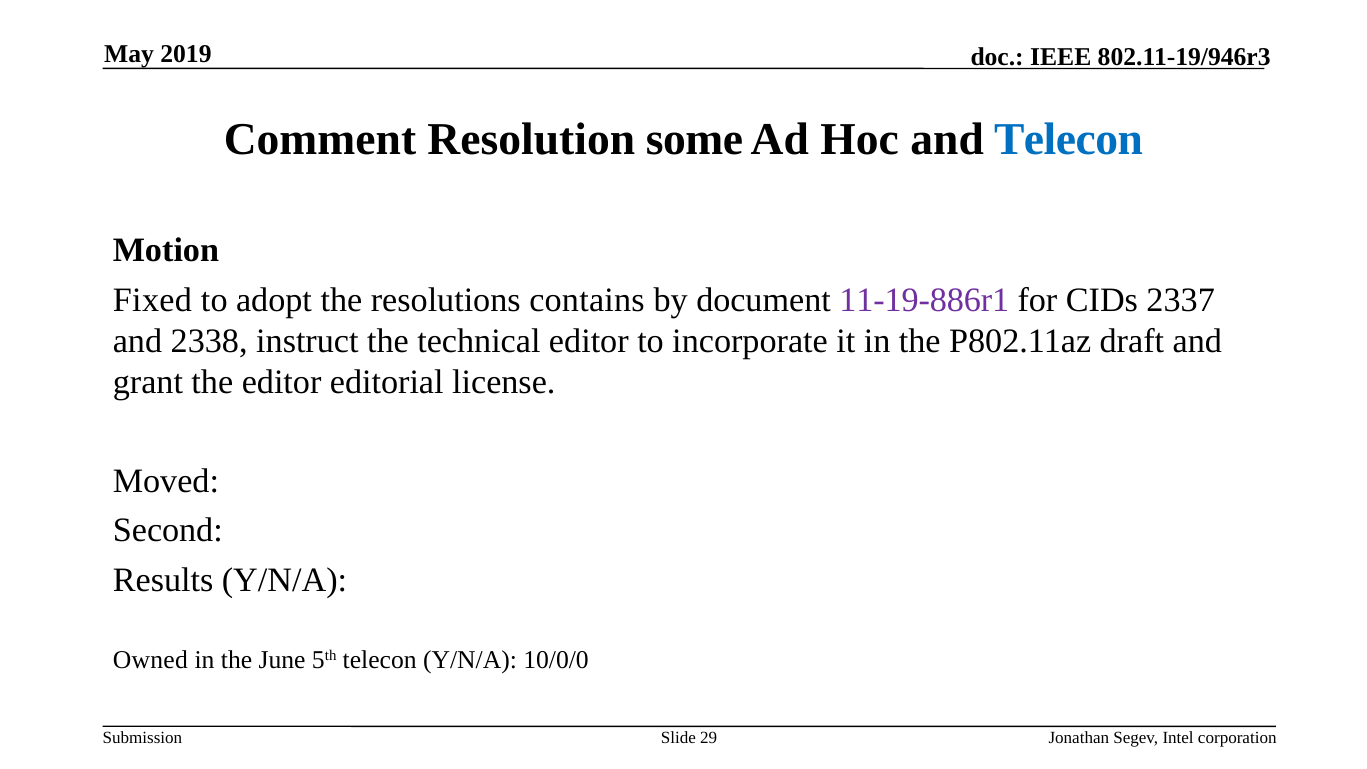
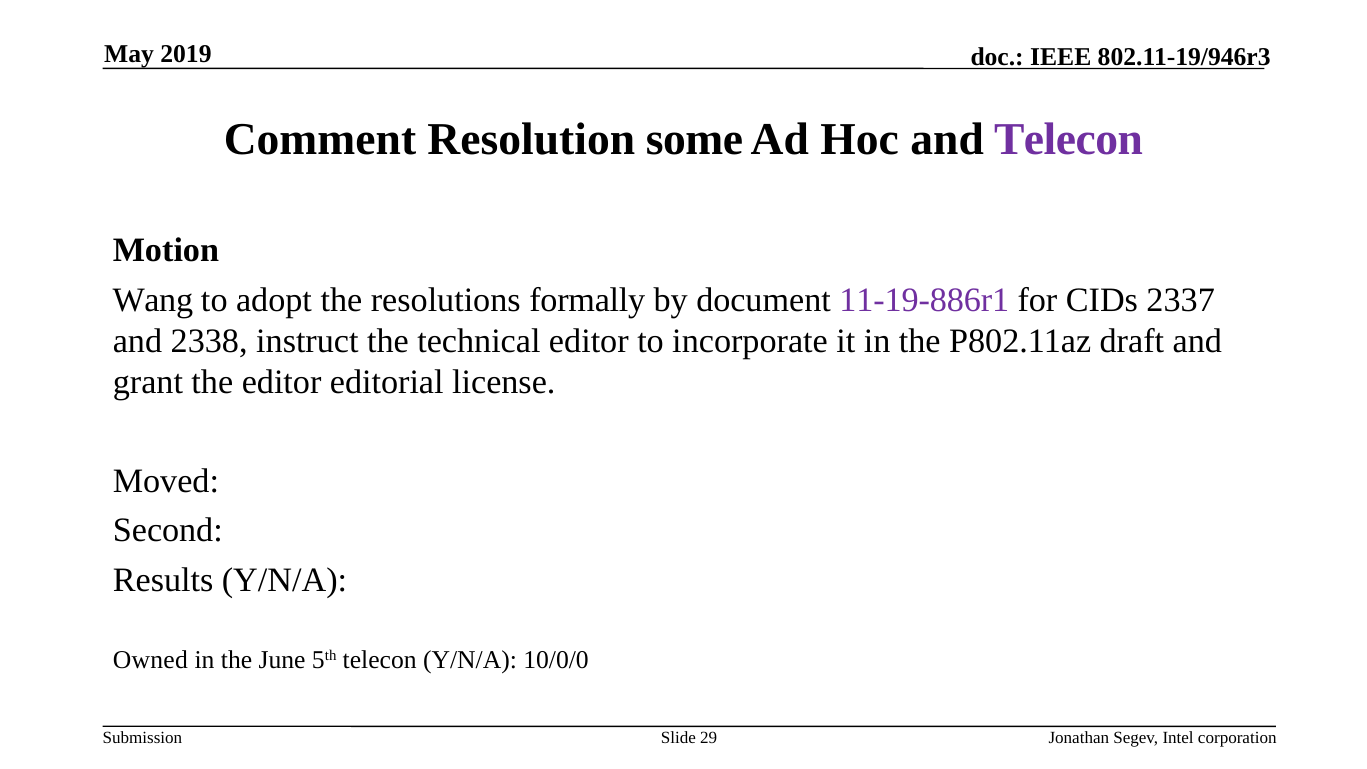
Telecon colour: blue -> purple (1068, 140)
Fixed: Fixed -> Wang (153, 300)
contains: contains -> formally (587, 300)
